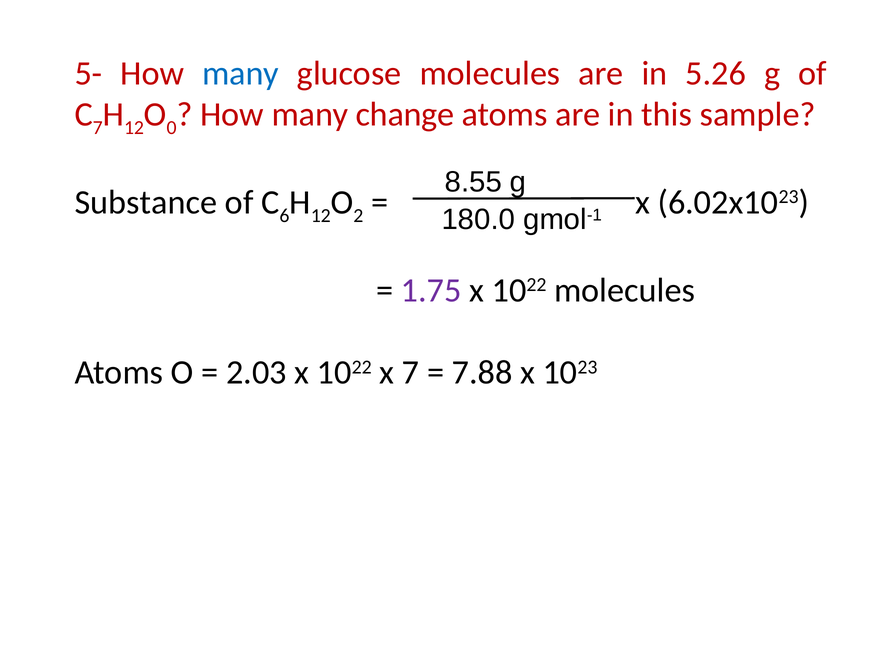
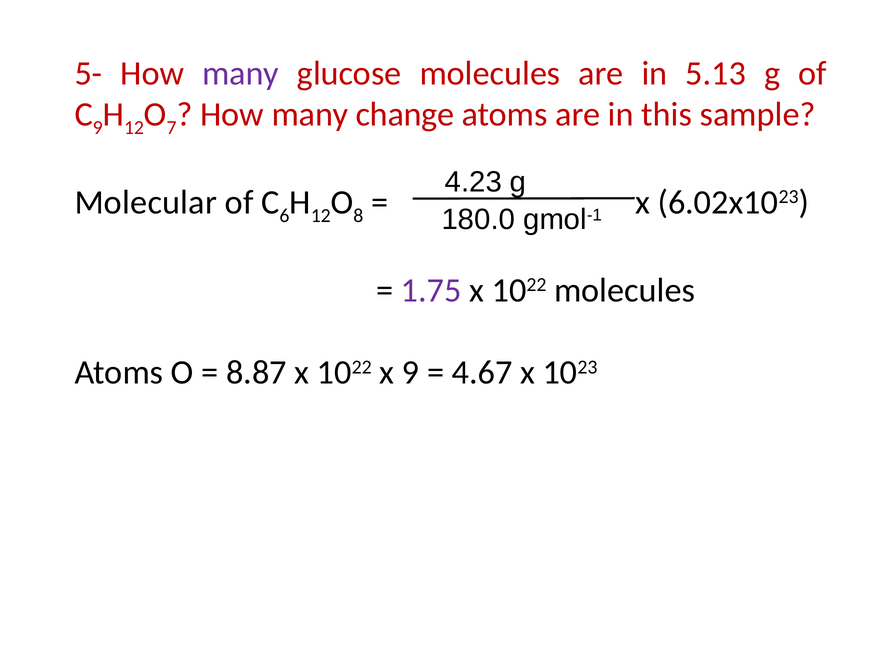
many colour: blue -> purple (241, 73)
5.26: 5.26 -> 5.13 (716, 73)
7: 7 -> 9 (98, 128)
0: 0 -> 7 (172, 128)
8.55: 8.55 -> 4.23 (473, 182)
Substance: Substance -> Molecular (146, 202)
2: 2 -> 8 (358, 216)
2.03: 2.03 -> 8.87 (256, 372)
x 7: 7 -> 9 (411, 372)
7.88: 7.88 -> 4.67 (482, 372)
